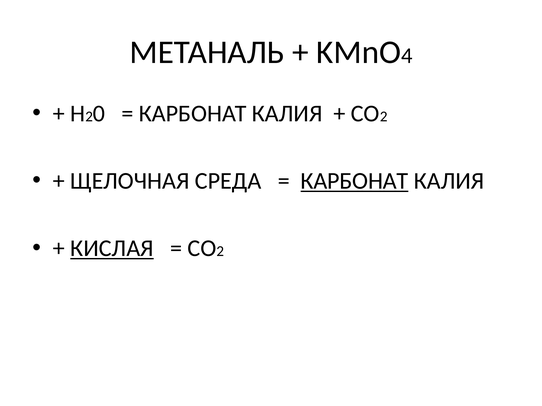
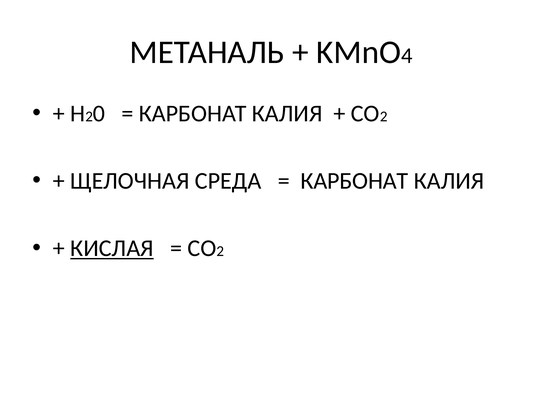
КАРБОНАТ underline: present -> none (355, 181)
